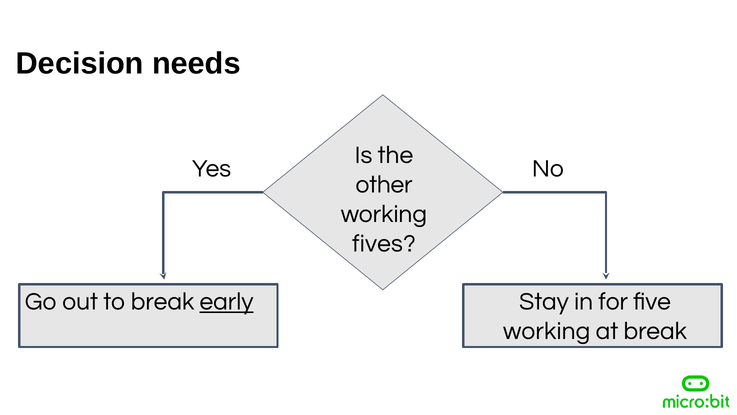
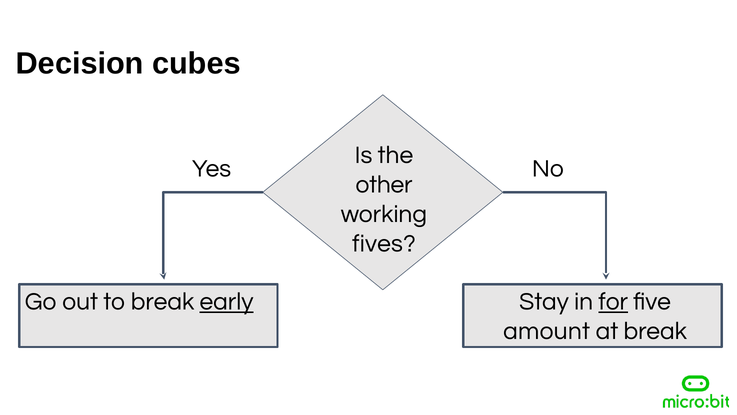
needs: needs -> cubes (196, 64)
for underline: none -> present (613, 301)
working: working -> amount (547, 331)
